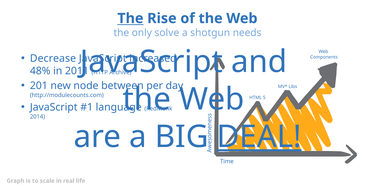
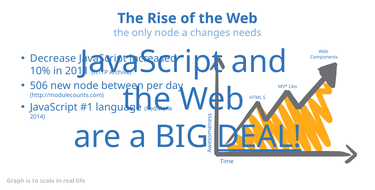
The underline: present -> none (130, 18)
only solve: solve -> node (167, 33)
shotgun: shotgun -> changes (210, 33)
48%: 48% -> 10% (40, 71)
201: 201 -> 506 (39, 86)
